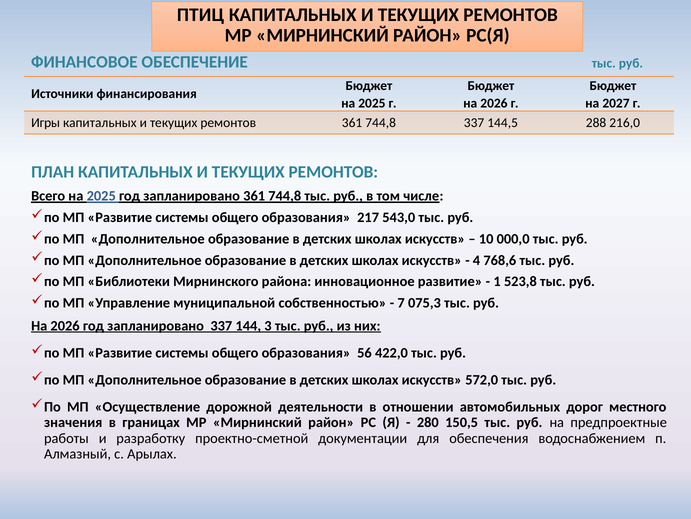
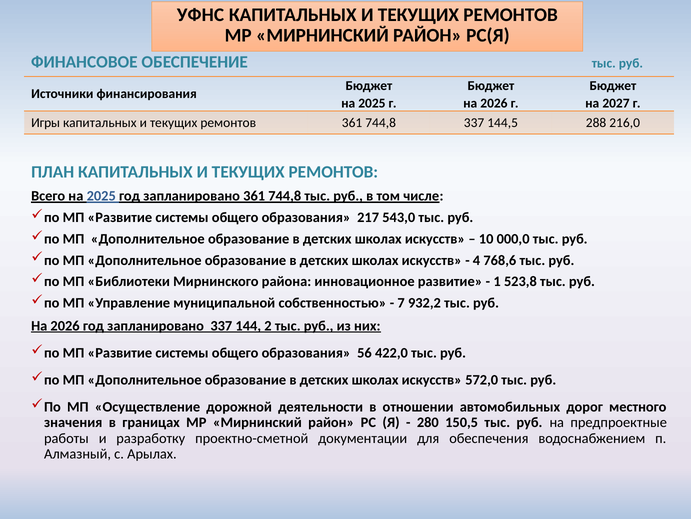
ПТИЦ: ПТИЦ -> УФНС (201, 15)
075,3: 075,3 -> 932,2 (424, 303)
3: 3 -> 2 (268, 325)
